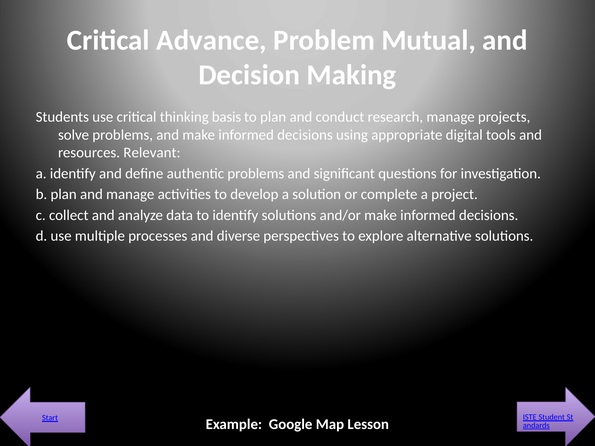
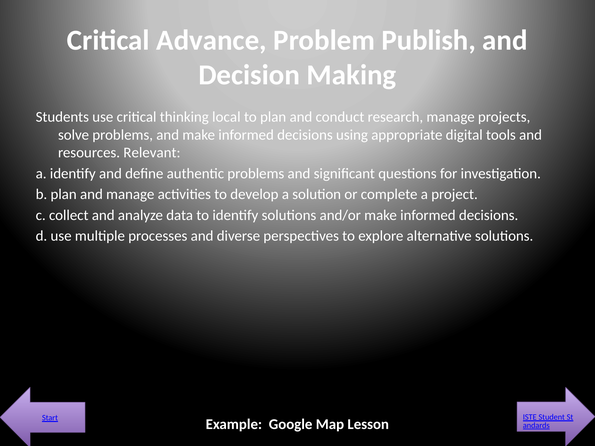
Mutual: Mutual -> Publish (429, 40)
basis: basis -> local (226, 117)
